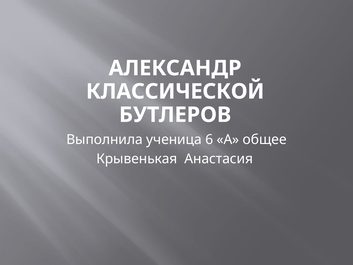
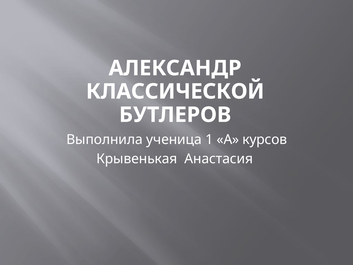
6: 6 -> 1 (209, 140)
общее: общее -> курсов (265, 140)
